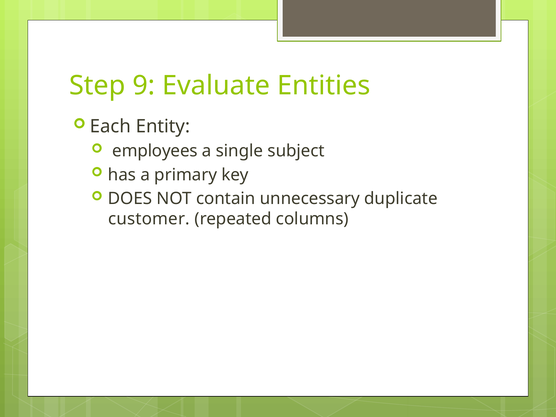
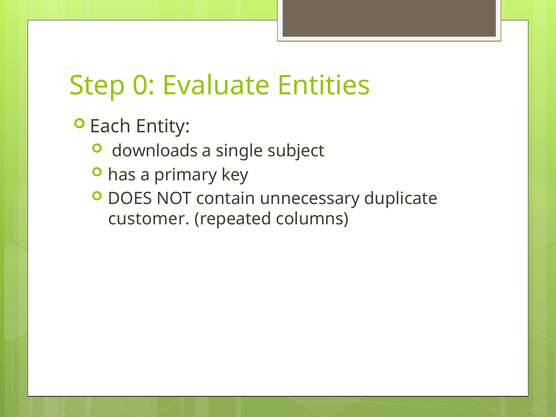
9: 9 -> 0 (144, 86)
employees: employees -> downloads (155, 151)
